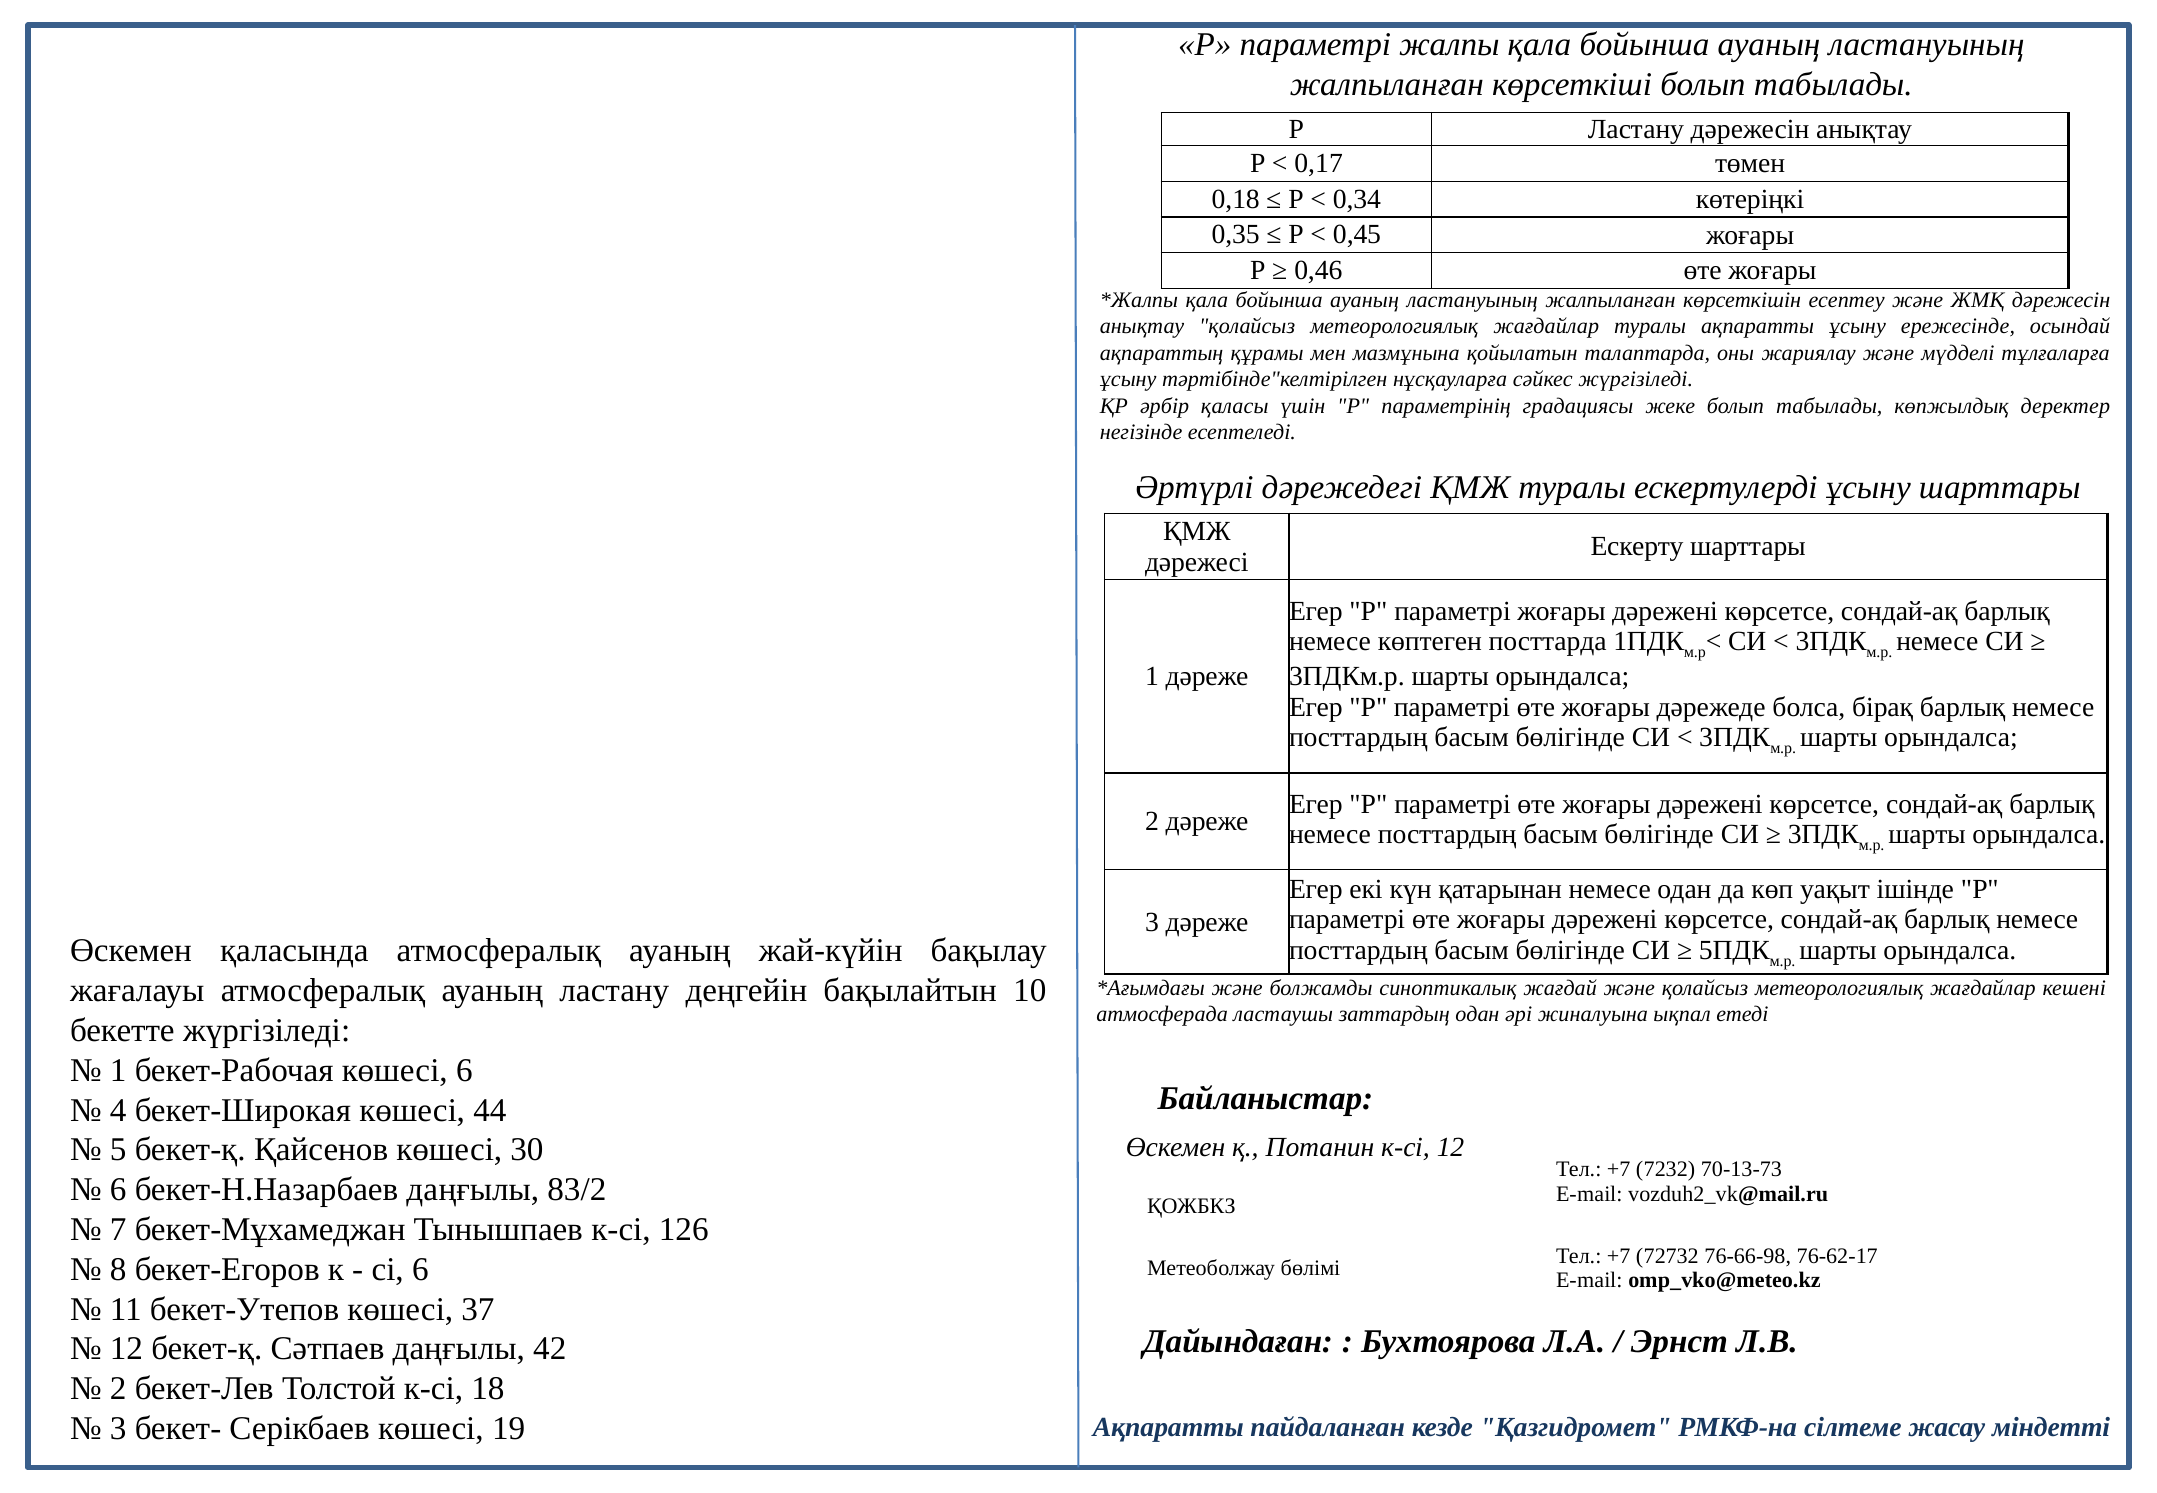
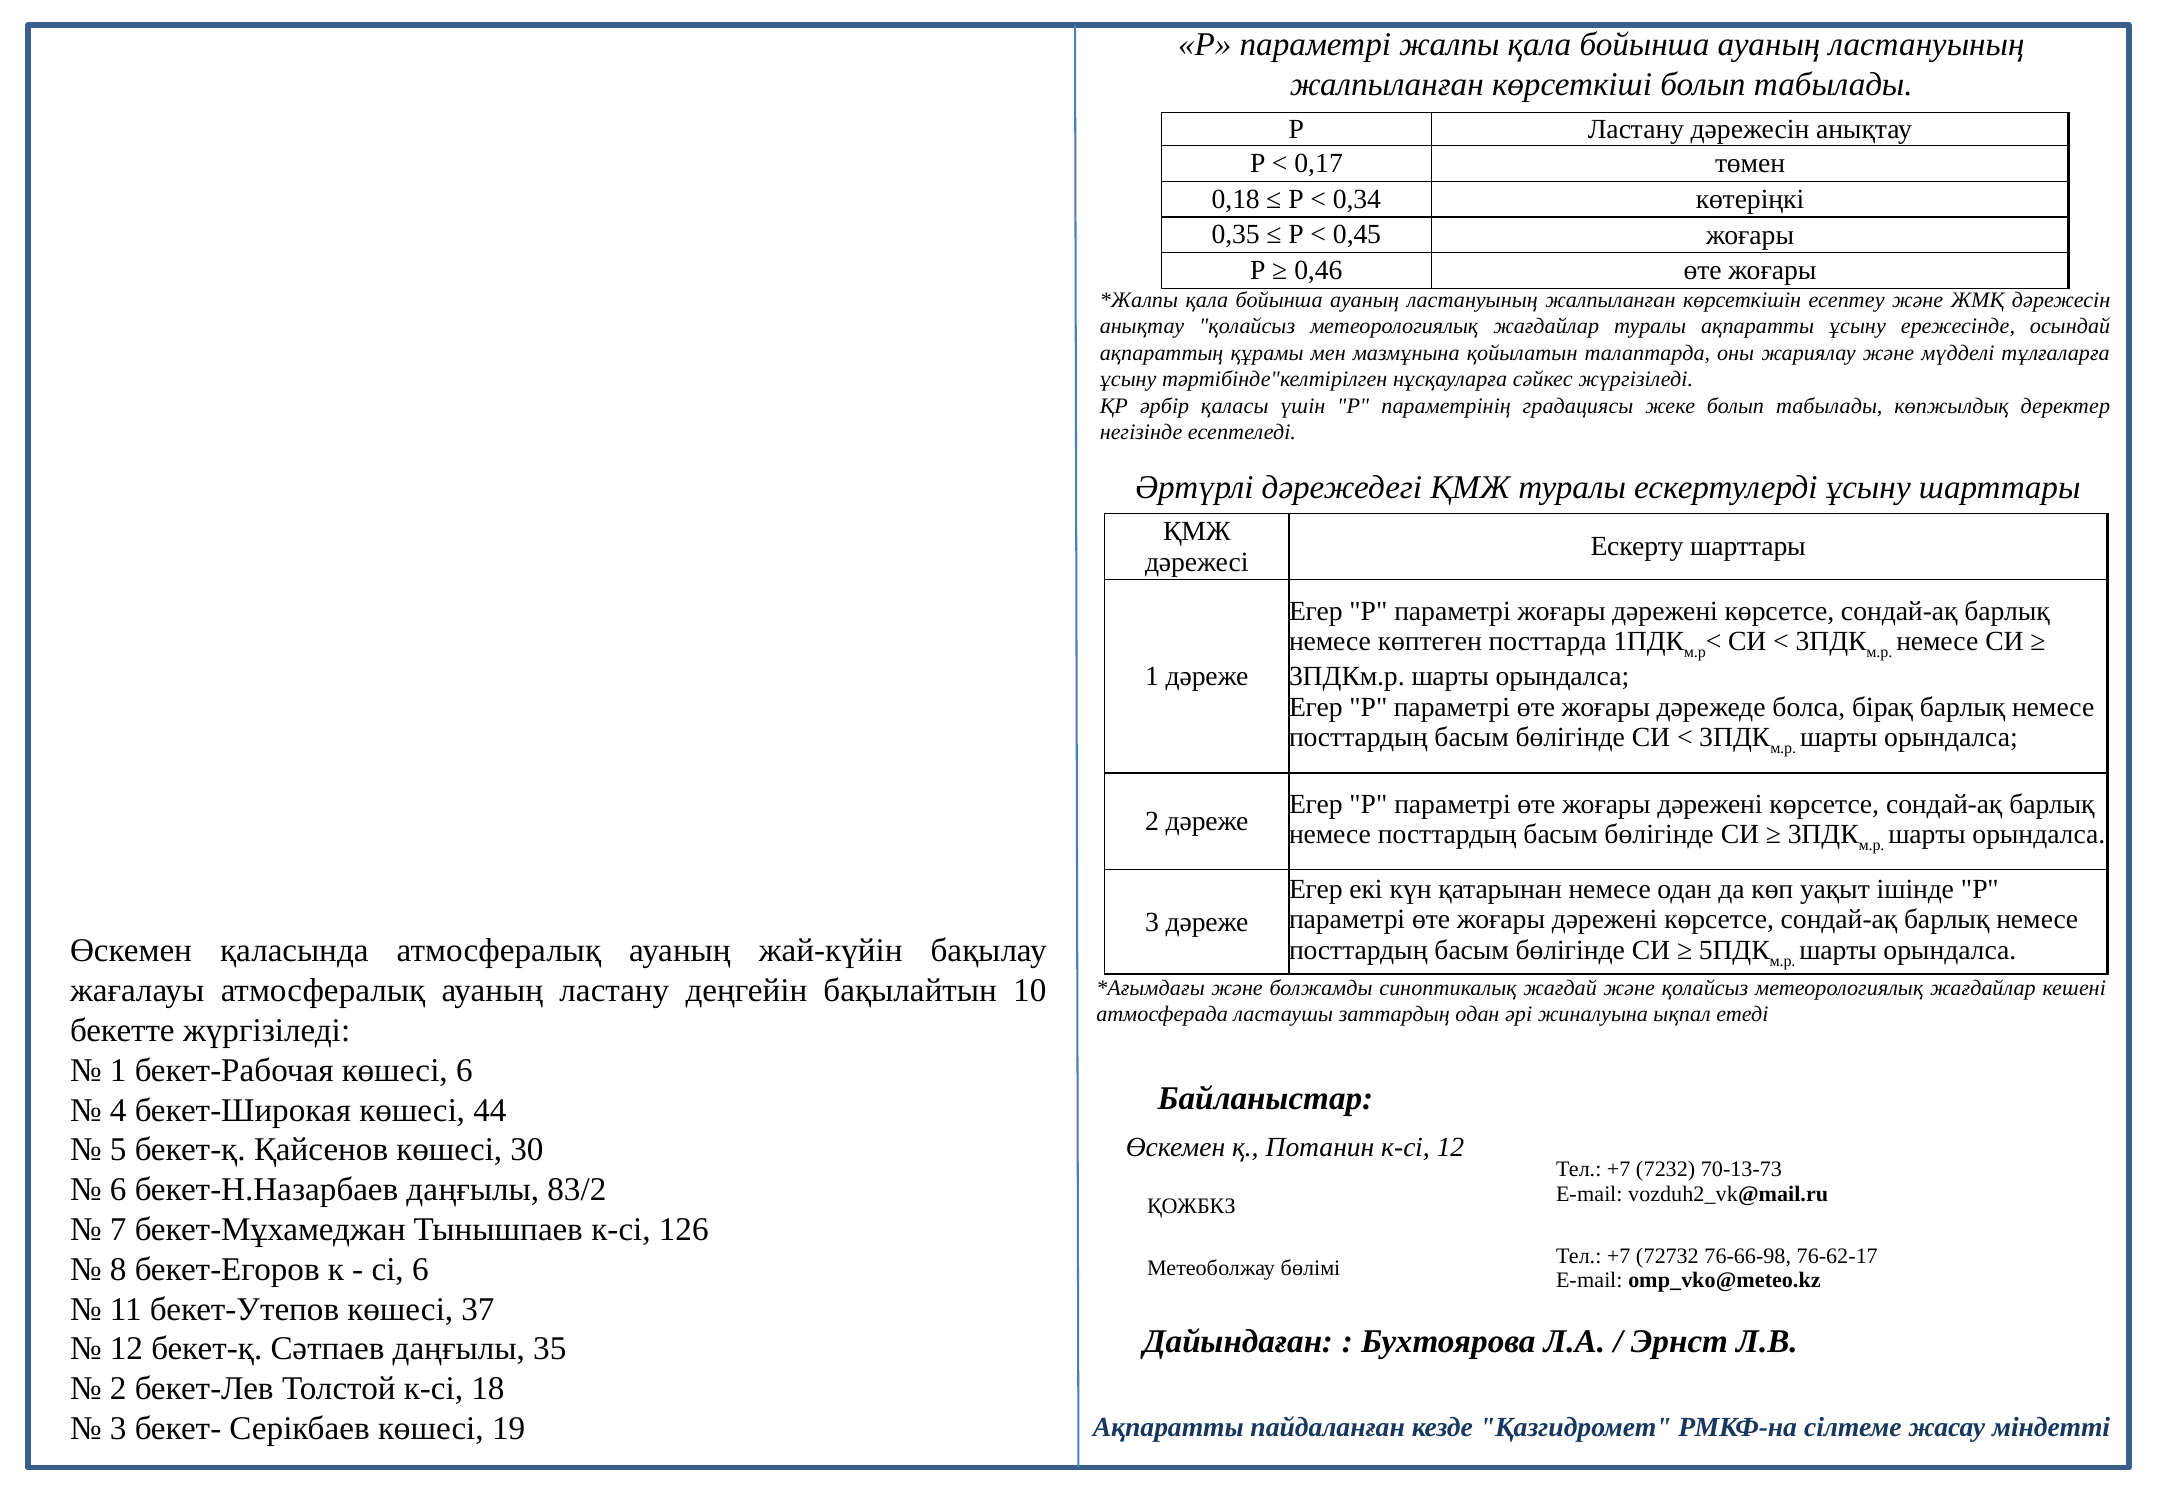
42: 42 -> 35 (550, 1349)
